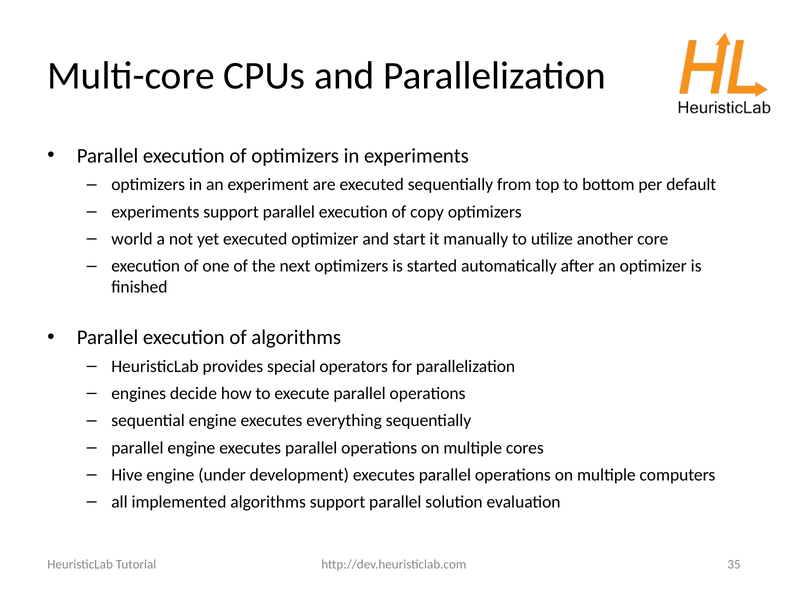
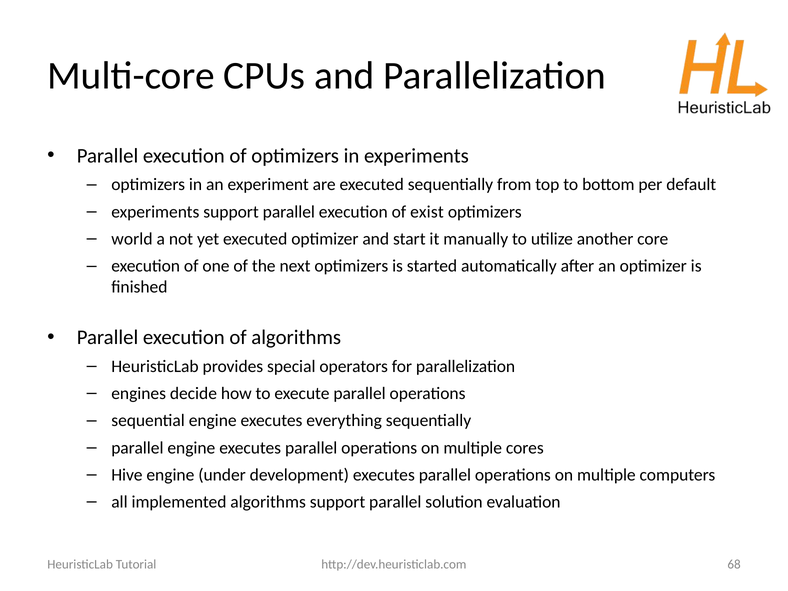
copy: copy -> exist (427, 212)
35: 35 -> 68 (734, 564)
